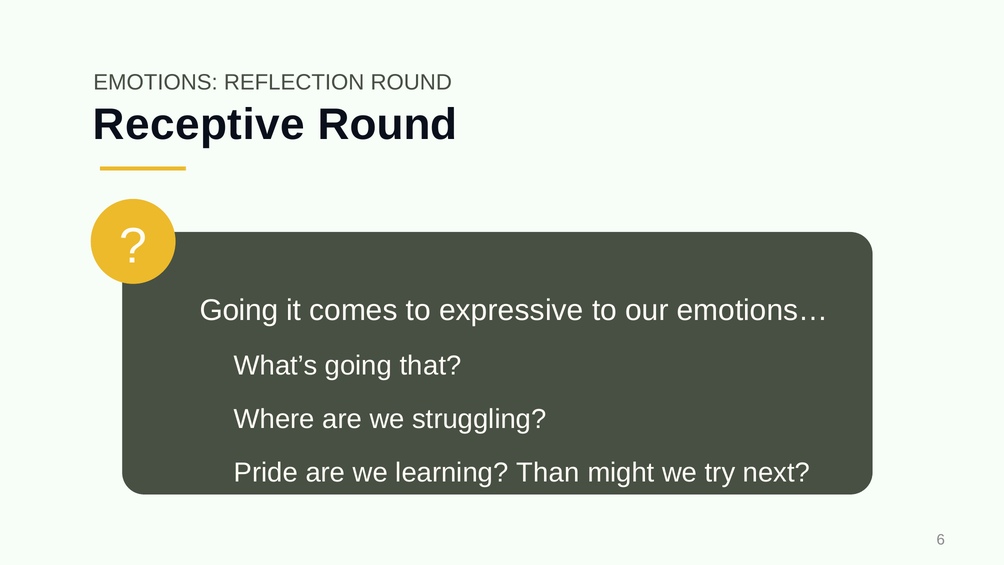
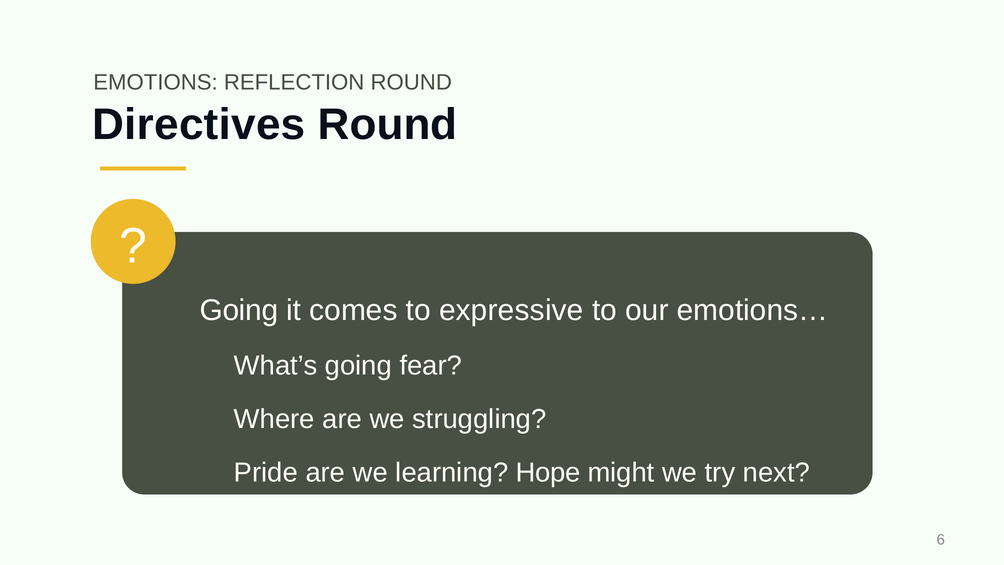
Receptive: Receptive -> Directives (199, 125)
that: that -> fear (431, 365)
Than: Than -> Hope (548, 473)
